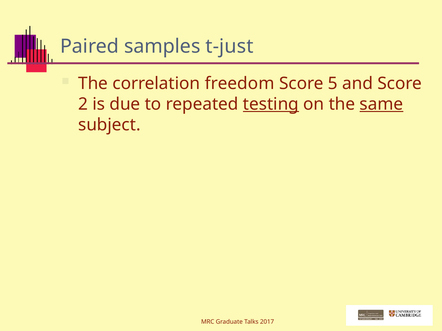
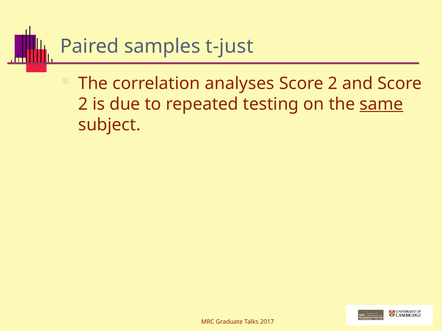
freedom: freedom -> analyses (240, 84)
5: 5 -> 2 (333, 84)
testing underline: present -> none (271, 104)
